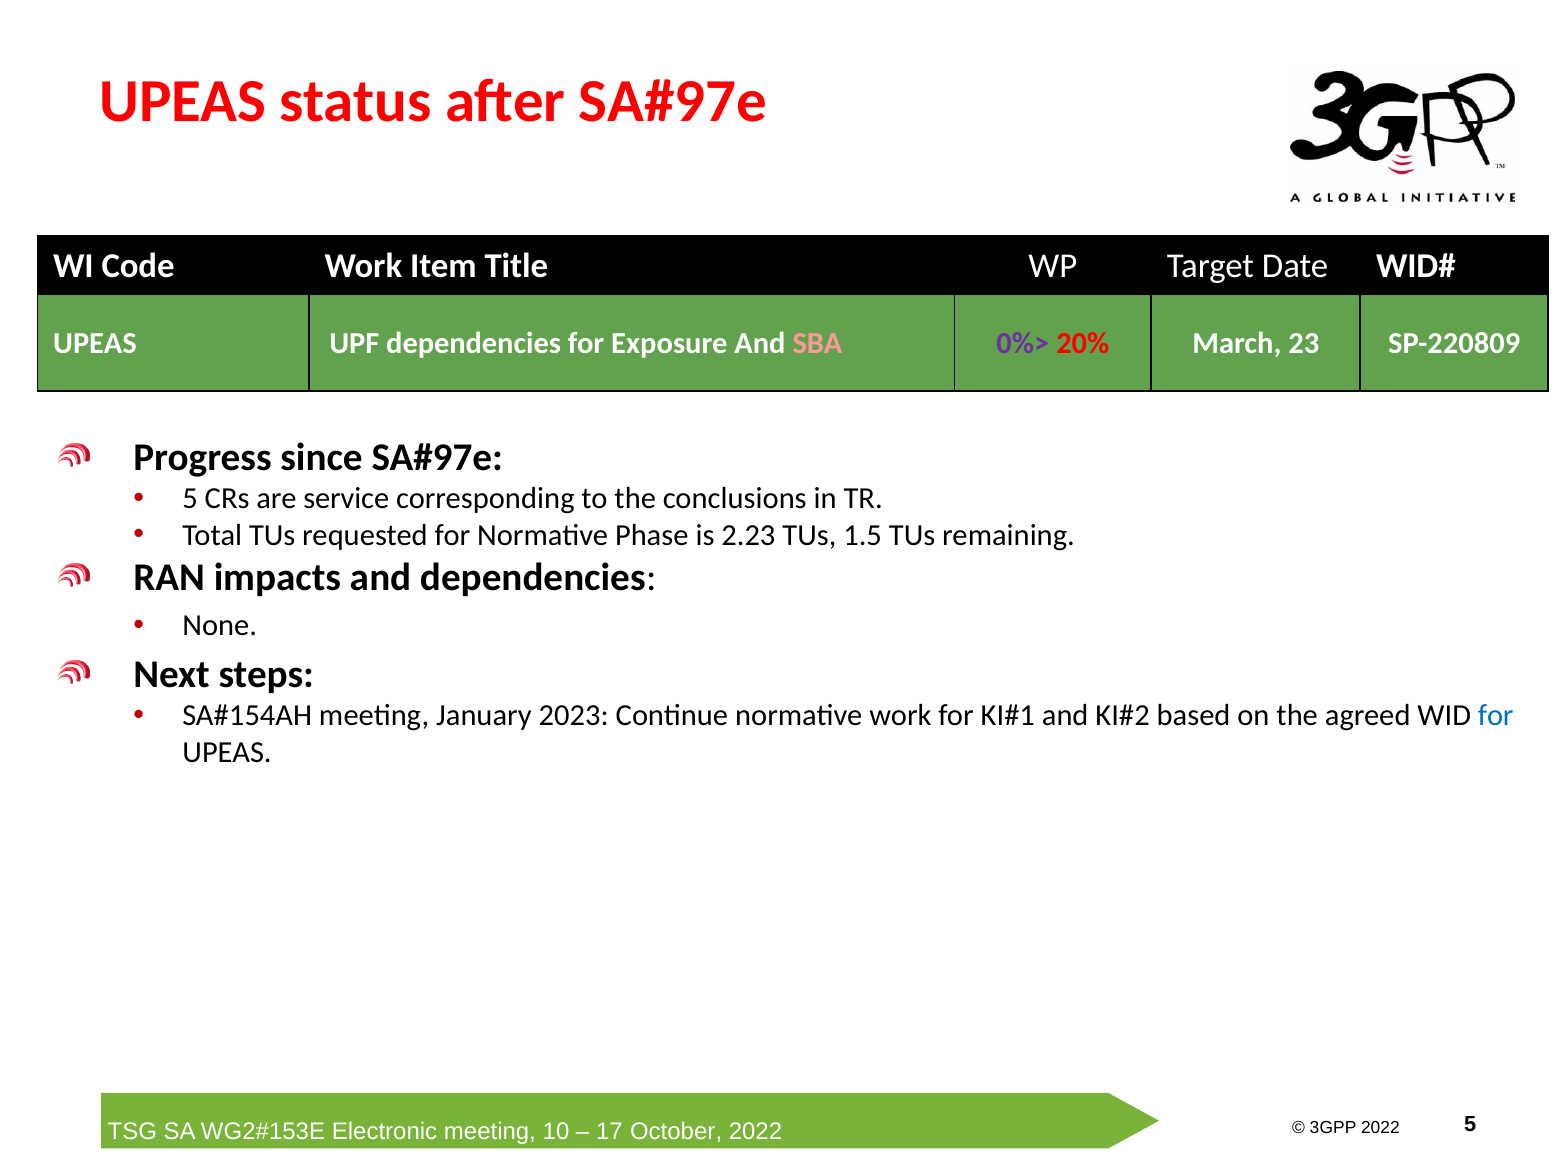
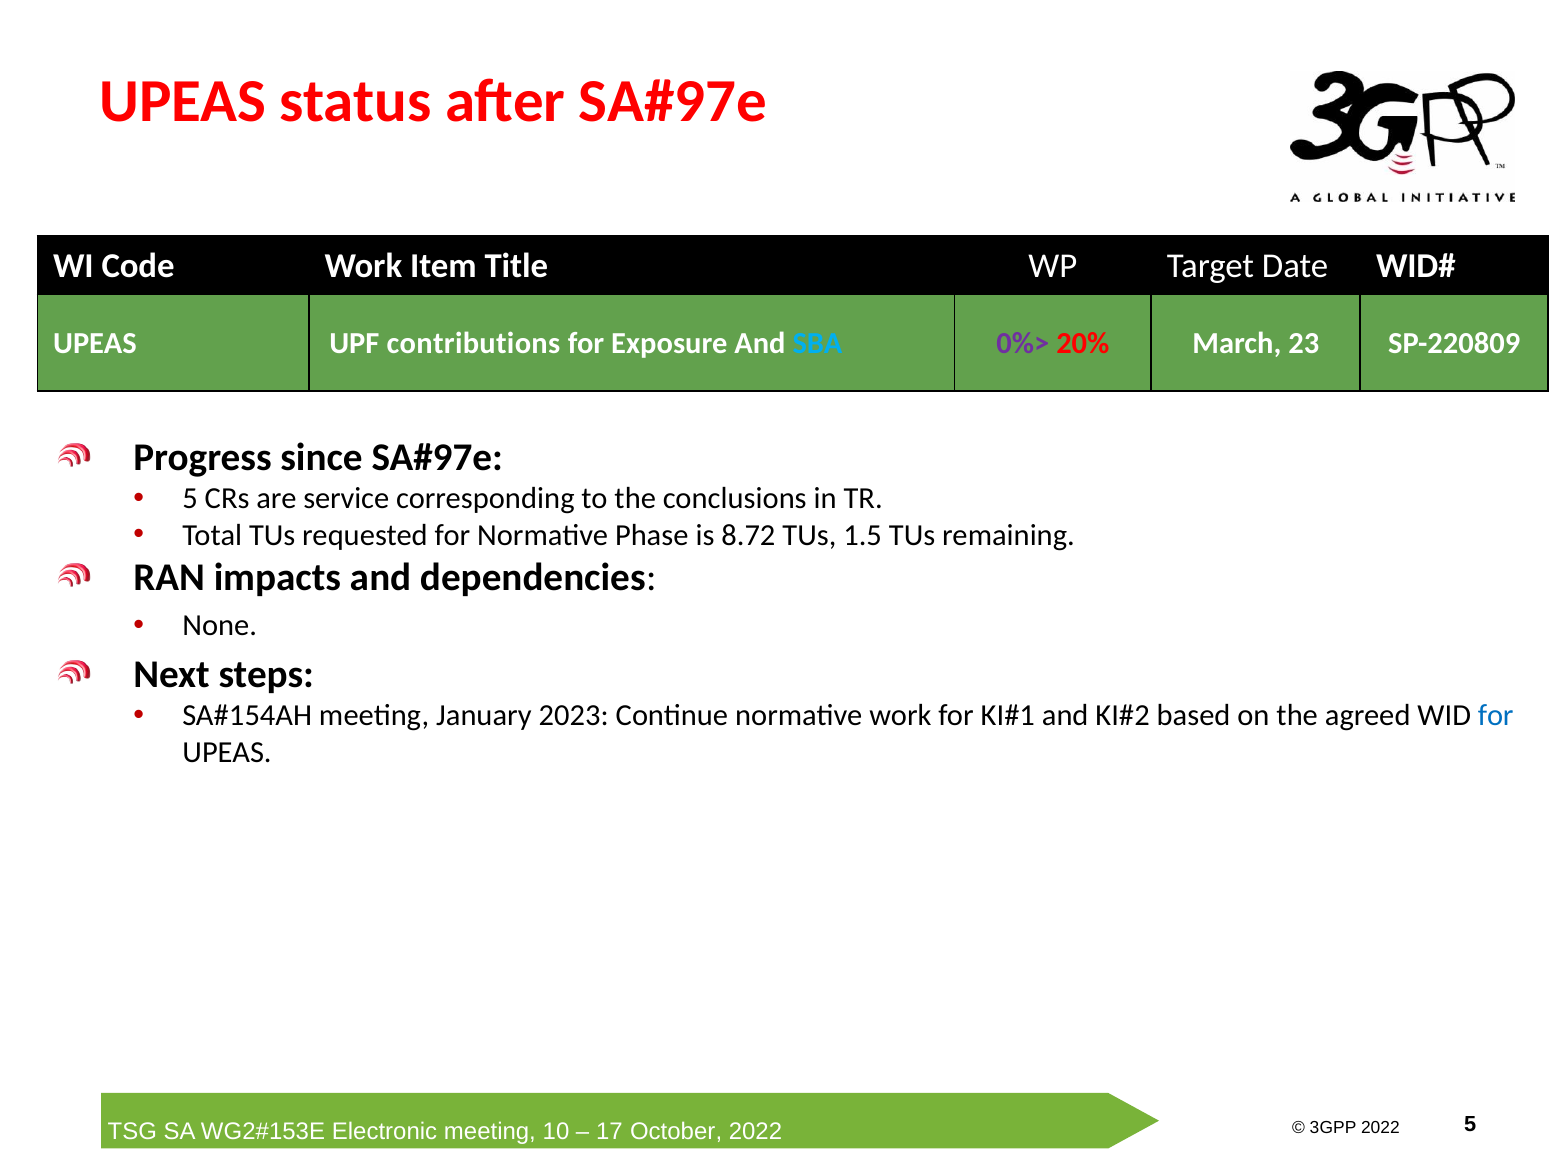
UPF dependencies: dependencies -> contributions (473, 343)
SBA colour: pink -> light blue (817, 343)
2.23: 2.23 -> 8.72 (748, 536)
